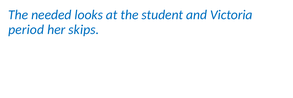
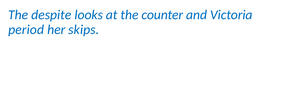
needed: needed -> despite (51, 15)
student: student -> counter (162, 15)
